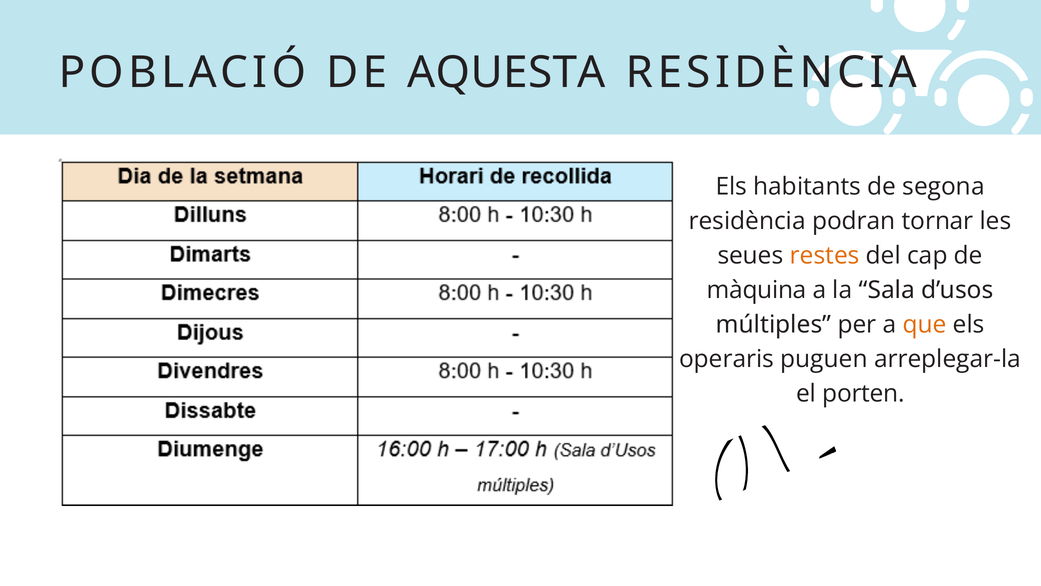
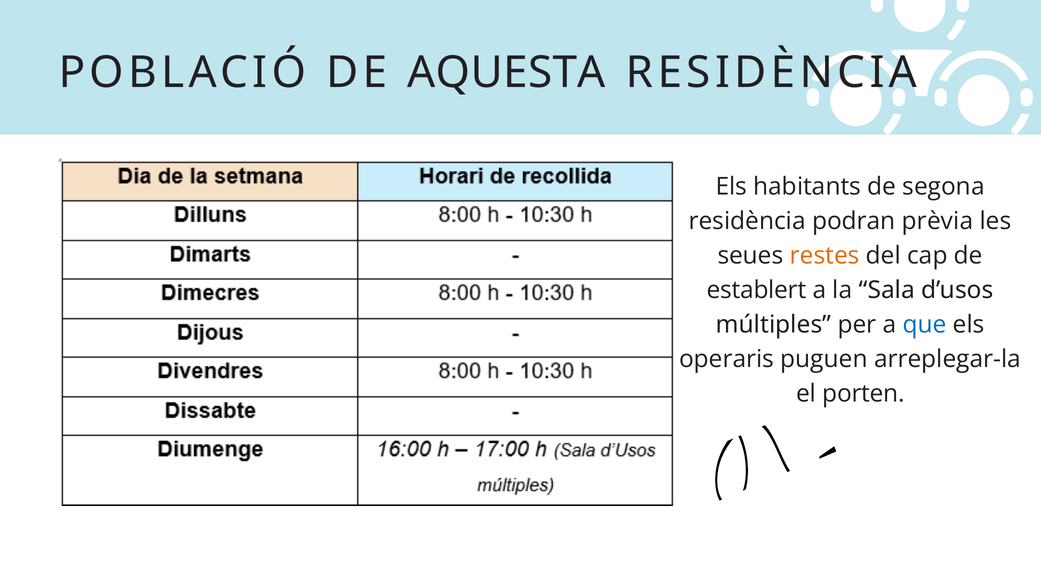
tornar: tornar -> prèvia (938, 221)
màquina: màquina -> establert (757, 290)
que colour: orange -> blue (925, 324)
